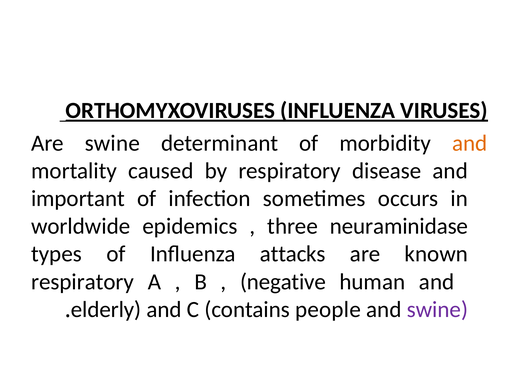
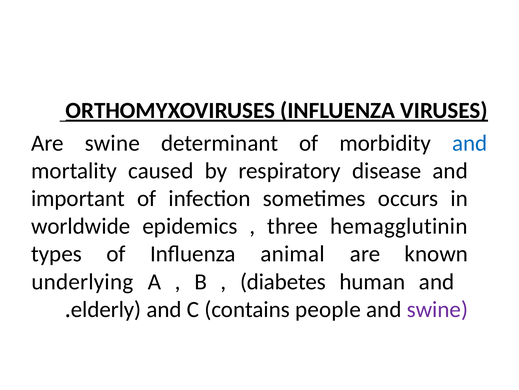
and colour: orange -> blue (470, 143)
neuraminidase: neuraminidase -> hemagglutinin (399, 226)
attacks: attacks -> animal (293, 254)
respiratory: respiratory -> underlying (82, 281)
negative: negative -> diabetes (283, 281)
